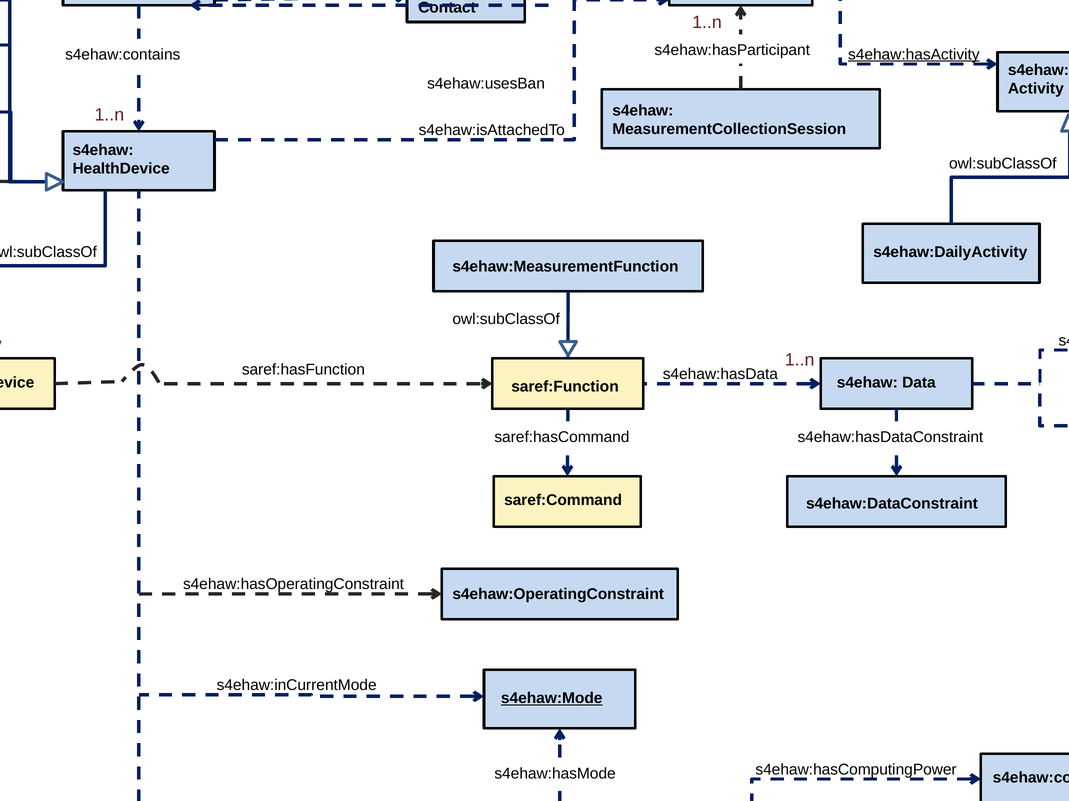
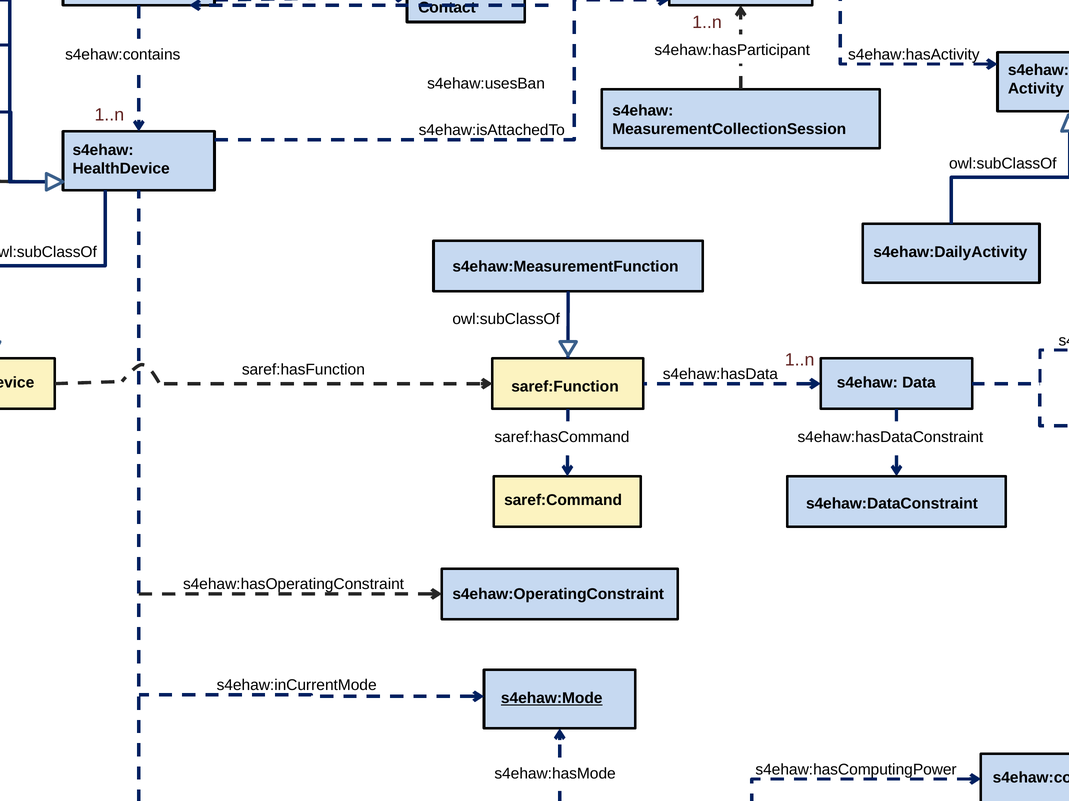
s4ehaw:hasActivity underline: present -> none (914, 55)
